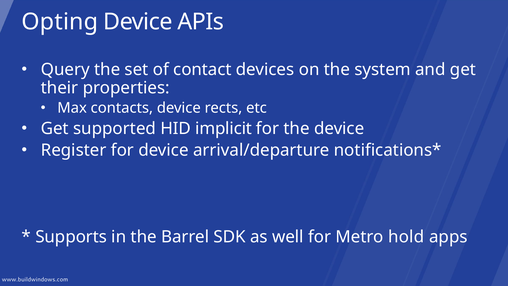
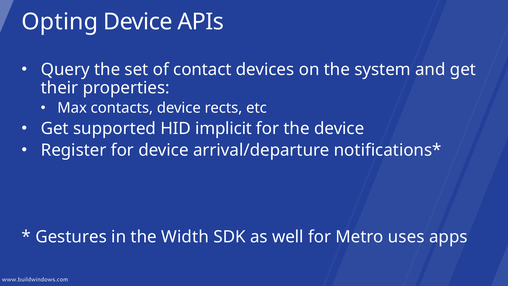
Supports: Supports -> Gestures (71, 237)
Barrel: Barrel -> Width (185, 237)
hold: hold -> uses (406, 237)
